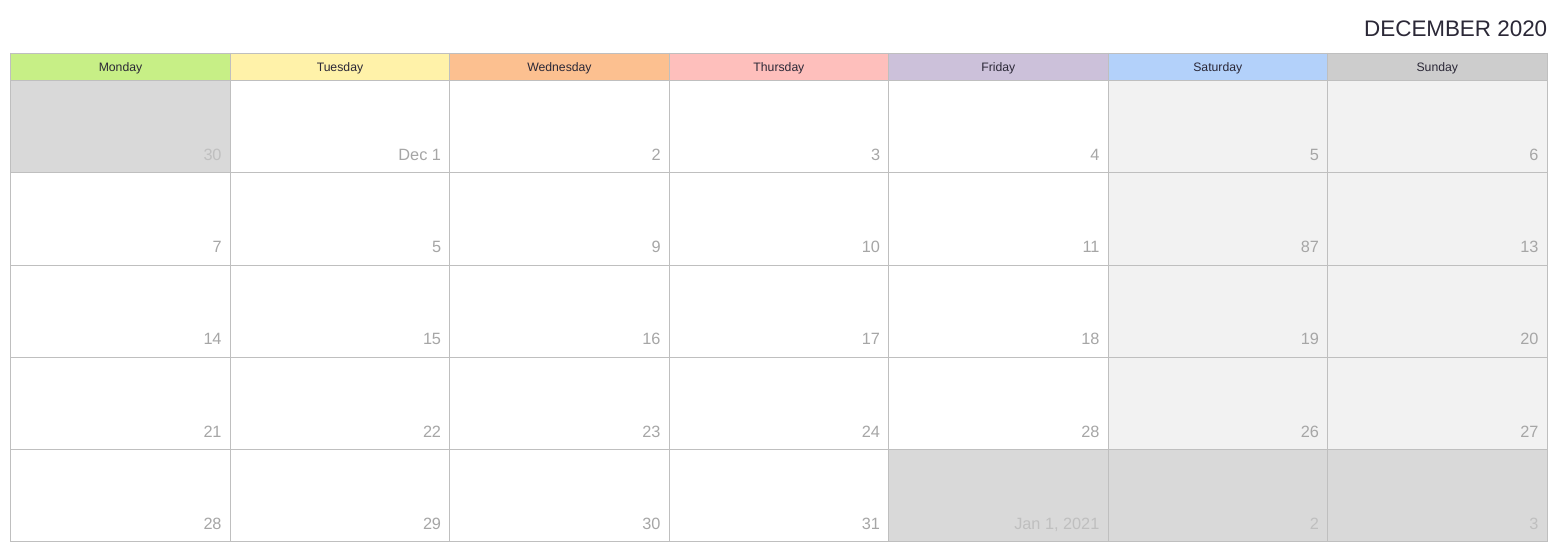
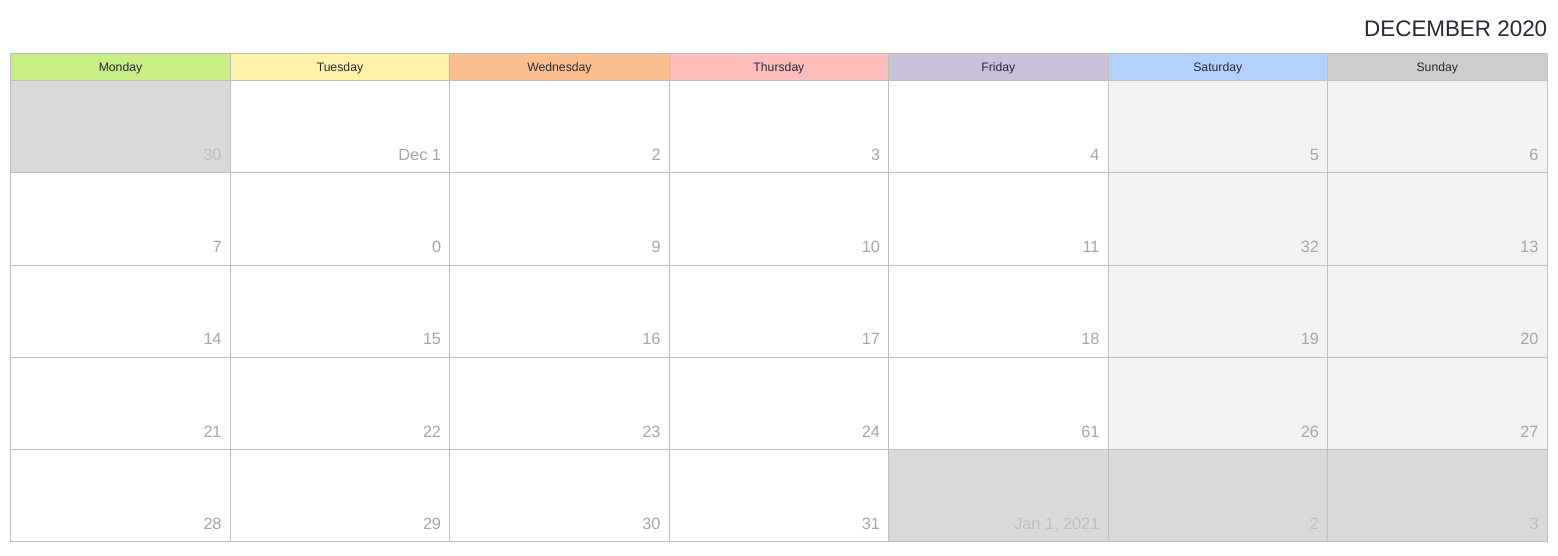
7 5: 5 -> 0 (437, 247)
87: 87 -> 32 (1310, 247)
24 28: 28 -> 61 (1090, 431)
